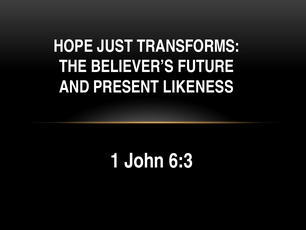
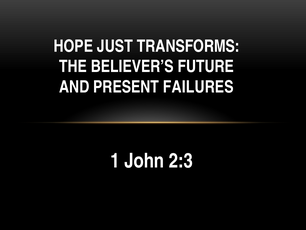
LIKENESS: LIKENESS -> FAILURES (198, 87)
6:3: 6:3 -> 2:3 (181, 161)
